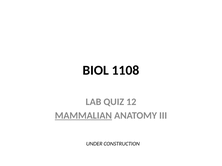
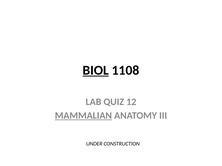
BIOL underline: none -> present (96, 71)
